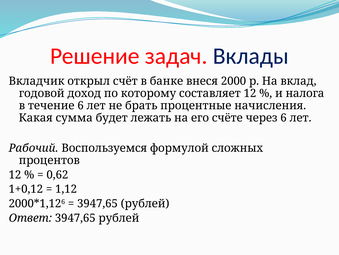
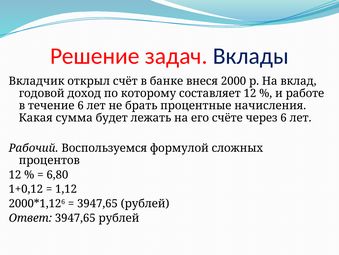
налога: налога -> работе (305, 93)
0,62: 0,62 -> 6,80 (57, 174)
